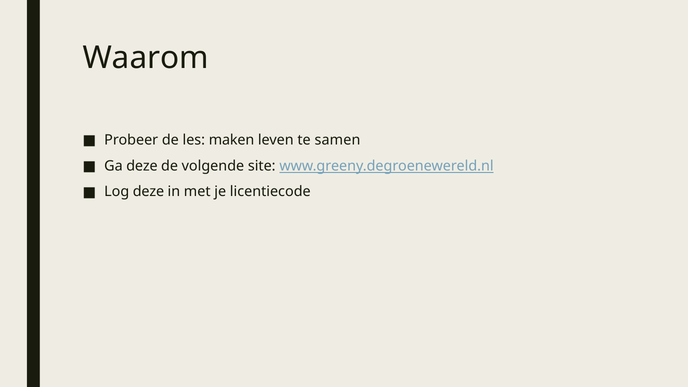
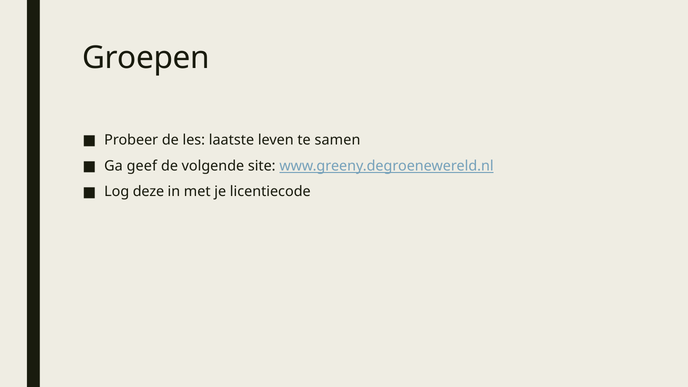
Waarom: Waarom -> Groepen (146, 58)
maken: maken -> laatste (231, 140)
Ga deze: deze -> geef (142, 166)
